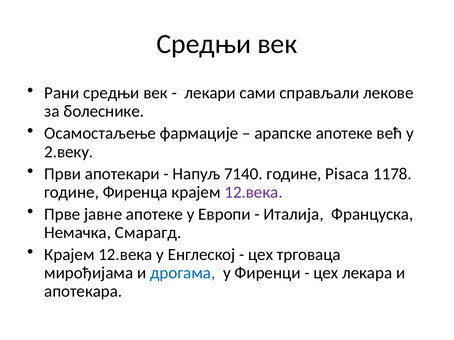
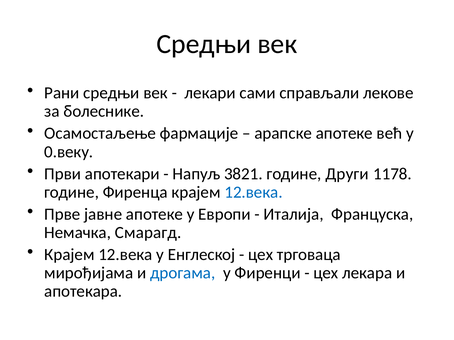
2.веку: 2.веку -> 0.веку (69, 152)
7140: 7140 -> 3821 (243, 174)
Pisaca: Pisaca -> Други (347, 174)
12.века colour: purple -> blue (254, 192)
